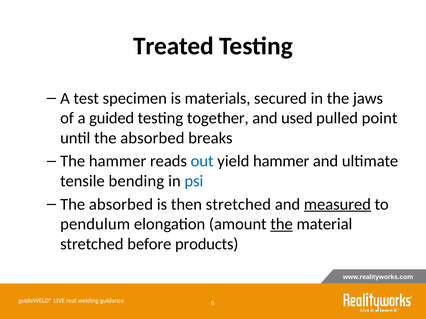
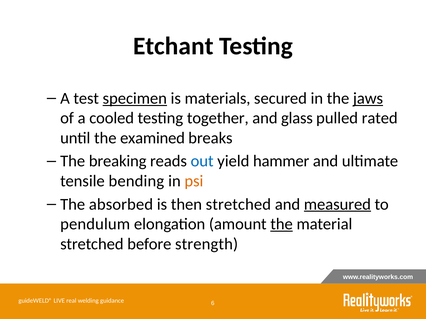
Treated: Treated -> Etchant (173, 46)
specimen underline: none -> present (135, 98)
jaws underline: none -> present (368, 98)
guided: guided -> cooled (112, 118)
used: used -> glass (297, 118)
point: point -> rated (380, 118)
until the absorbed: absorbed -> examined (153, 138)
The hammer: hammer -> breaking (118, 161)
psi colour: blue -> orange (194, 181)
products: products -> strength (207, 244)
